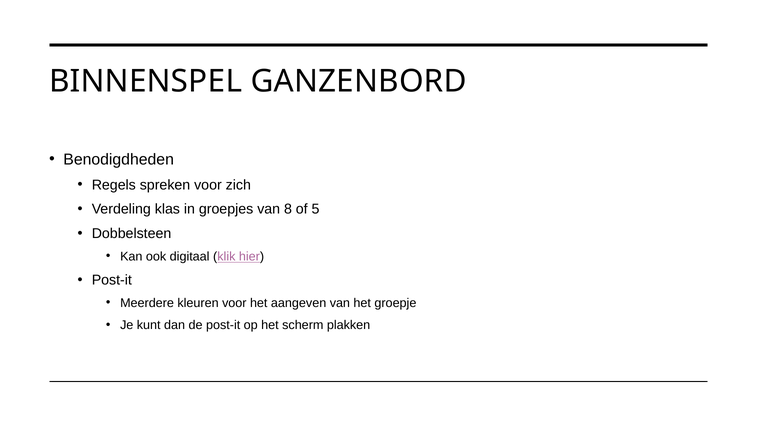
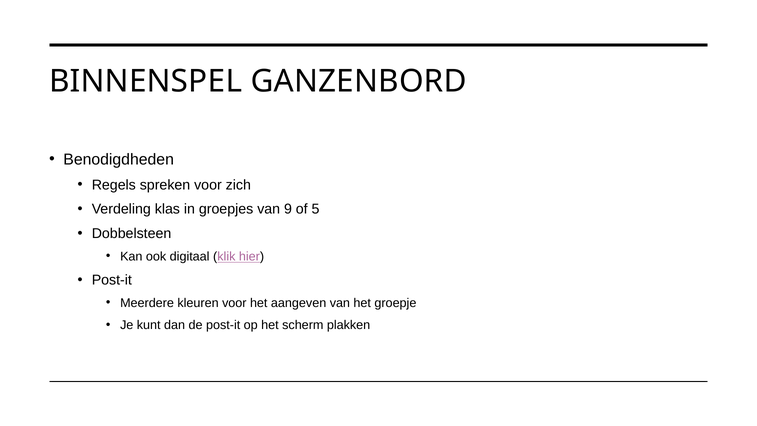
8: 8 -> 9 (288, 209)
